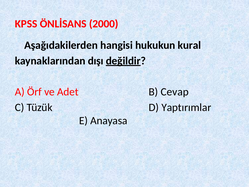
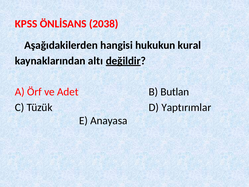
2000: 2000 -> 2038 (104, 24)
dışı: dışı -> altı (96, 61)
Cevap: Cevap -> Butlan (175, 92)
